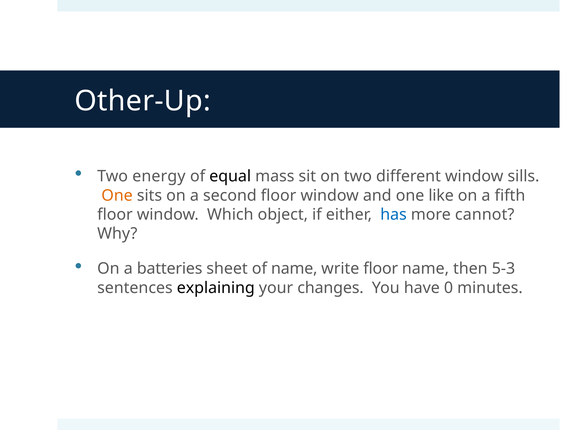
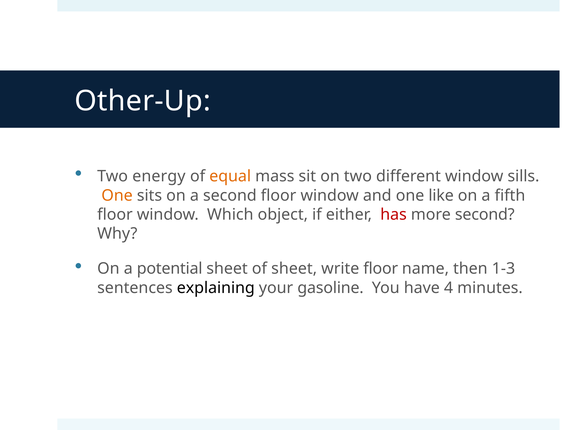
equal colour: black -> orange (230, 176)
has colour: blue -> red (394, 215)
more cannot: cannot -> second (485, 215)
batteries: batteries -> potential (170, 269)
of name: name -> sheet (294, 269)
5-3: 5-3 -> 1-3 (503, 269)
changes: changes -> gasoline (331, 288)
0: 0 -> 4 (448, 288)
